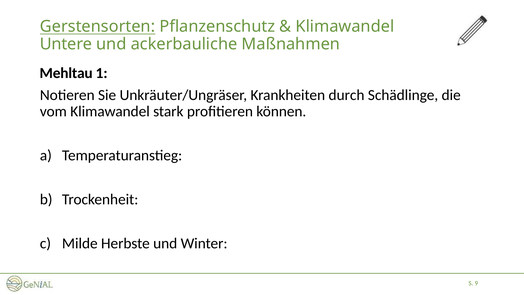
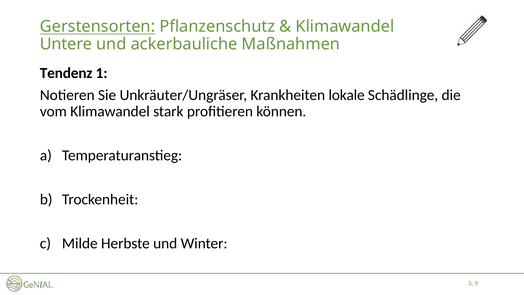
Mehltau: Mehltau -> Tendenz (66, 73)
durch: durch -> lokale (347, 95)
